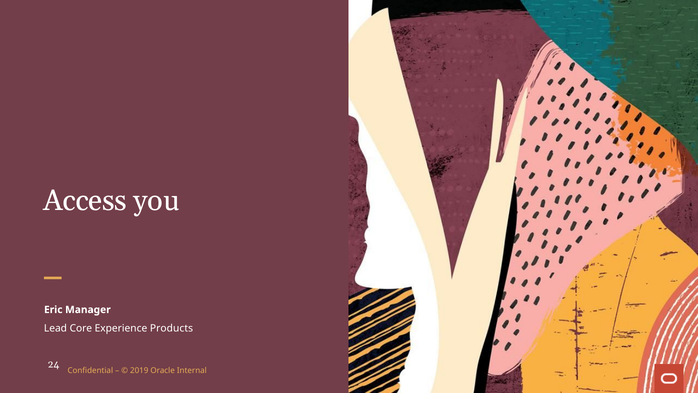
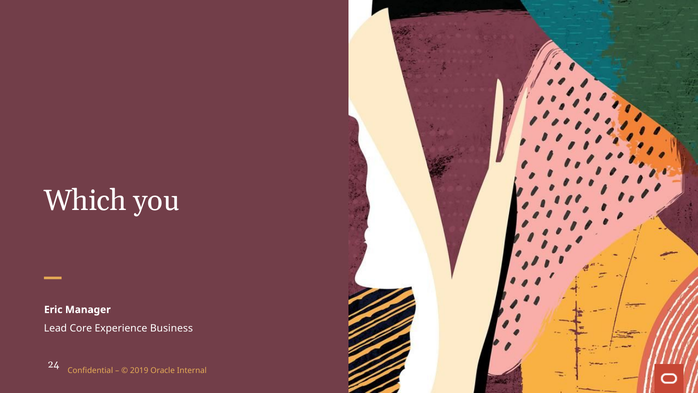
Access: Access -> Which (85, 201)
Products: Products -> Business (171, 328)
